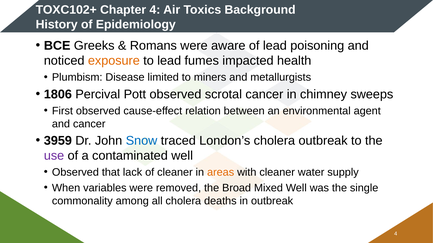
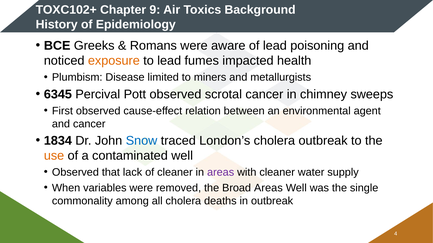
Chapter 4: 4 -> 9 (155, 10)
1806: 1806 -> 6345 (58, 94)
3959: 3959 -> 1834 (58, 141)
use colour: purple -> orange (54, 156)
areas colour: orange -> purple (221, 173)
Broad Mixed: Mixed -> Areas (268, 188)
